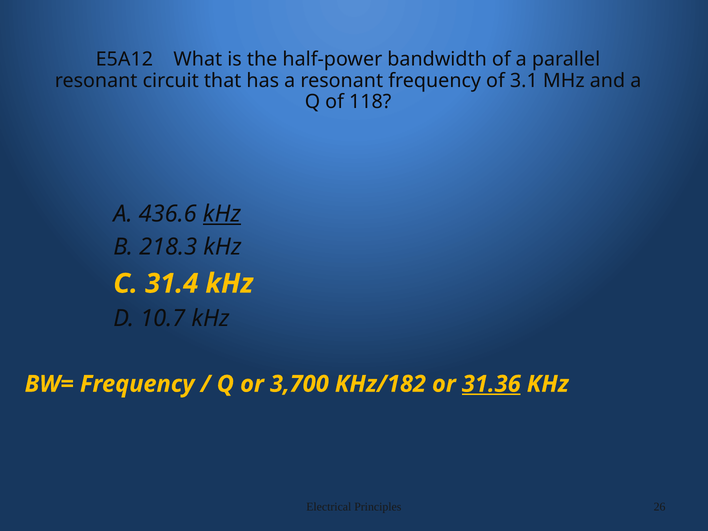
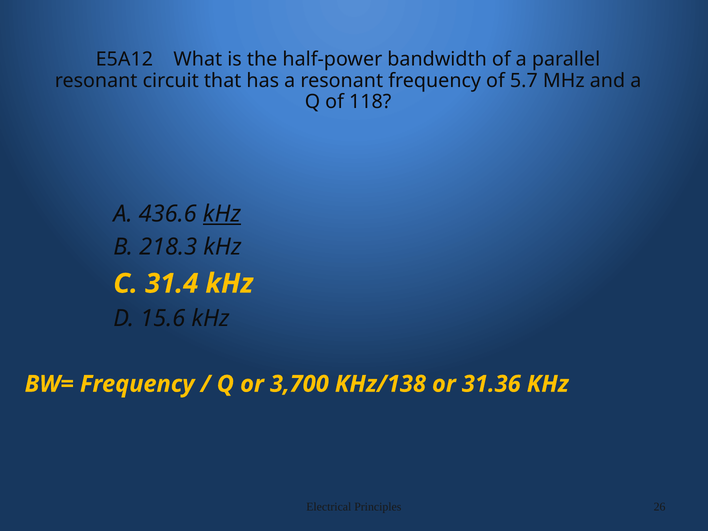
3.1: 3.1 -> 5.7 (524, 81)
10.7: 10.7 -> 15.6 (163, 319)
KHz/182: KHz/182 -> KHz/138 (380, 384)
31.36 underline: present -> none (491, 384)
